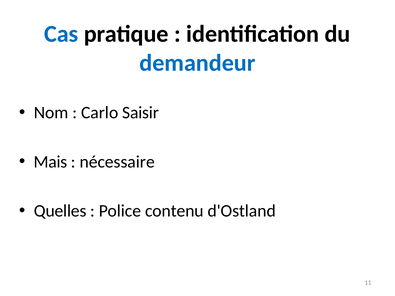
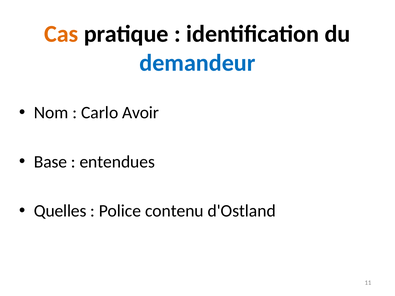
Cas colour: blue -> orange (61, 34)
Saisir: Saisir -> Avoir (141, 113)
Mais: Mais -> Base (50, 162)
nécessaire: nécessaire -> entendues (117, 162)
